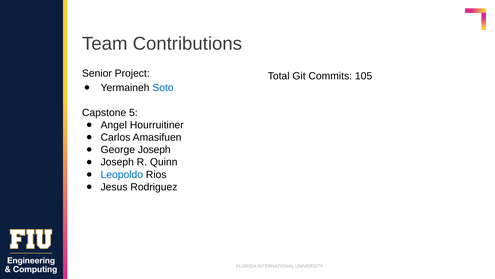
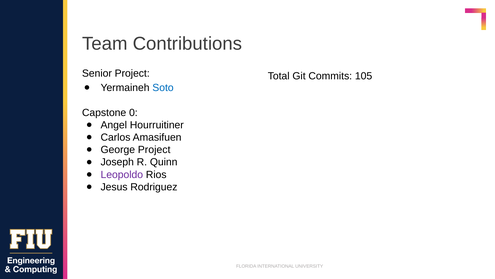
5: 5 -> 0 (133, 112)
George Joseph: Joseph -> Project (154, 150)
Leopoldo colour: blue -> purple (122, 174)
